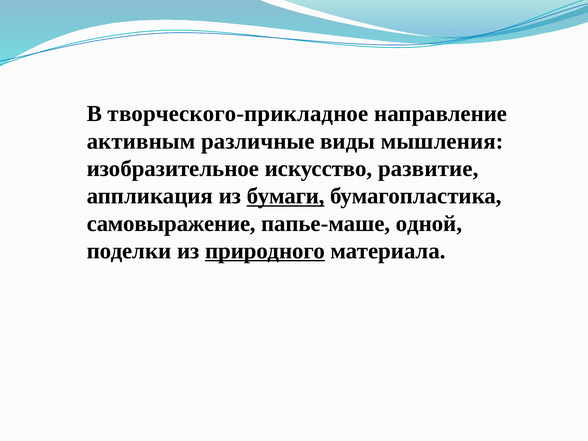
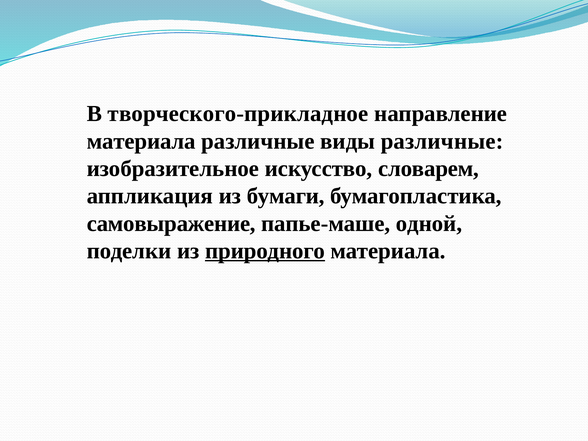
активным: активным -> материала (141, 141)
виды мышления: мышления -> различные (442, 141)
развитие: развитие -> словарем (429, 169)
бумаги underline: present -> none (286, 196)
